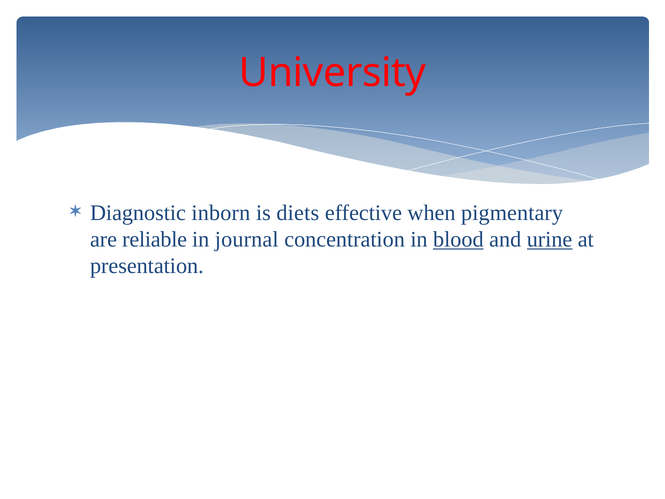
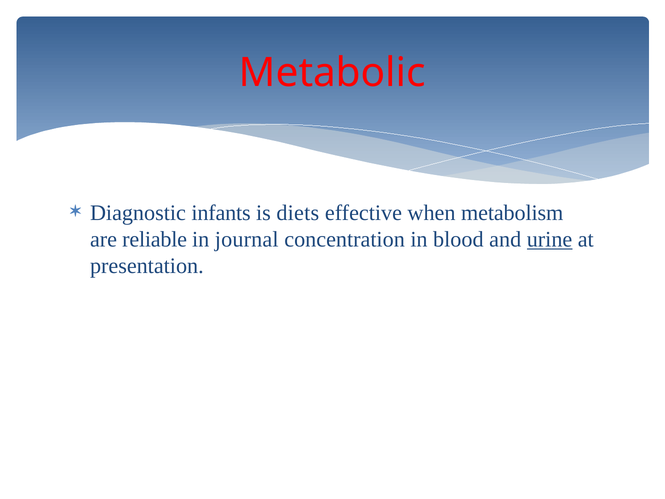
University: University -> Metabolic (332, 73)
inborn: inborn -> infants (221, 213)
pigmentary: pigmentary -> metabolism (512, 213)
blood underline: present -> none (458, 239)
